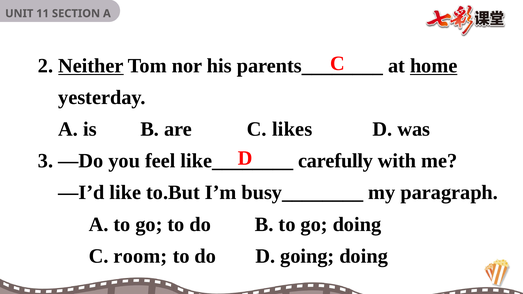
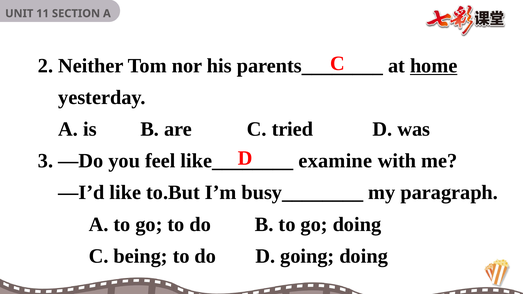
Neither underline: present -> none (91, 66)
likes: likes -> tried (292, 129)
carefully: carefully -> examine (335, 161)
room: room -> being (141, 256)
